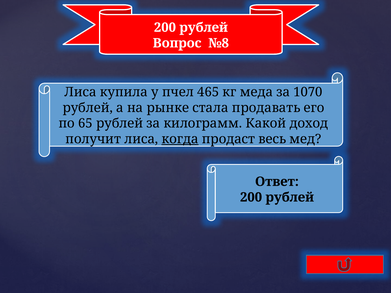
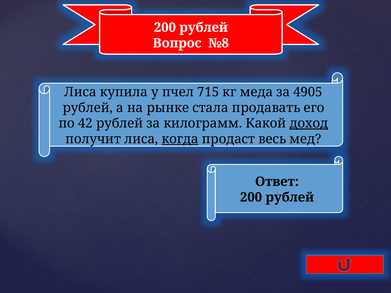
465: 465 -> 715 (208, 92)
1070: 1070 -> 4905 (308, 92)
65: 65 -> 42 (85, 124)
доход underline: none -> present (309, 124)
